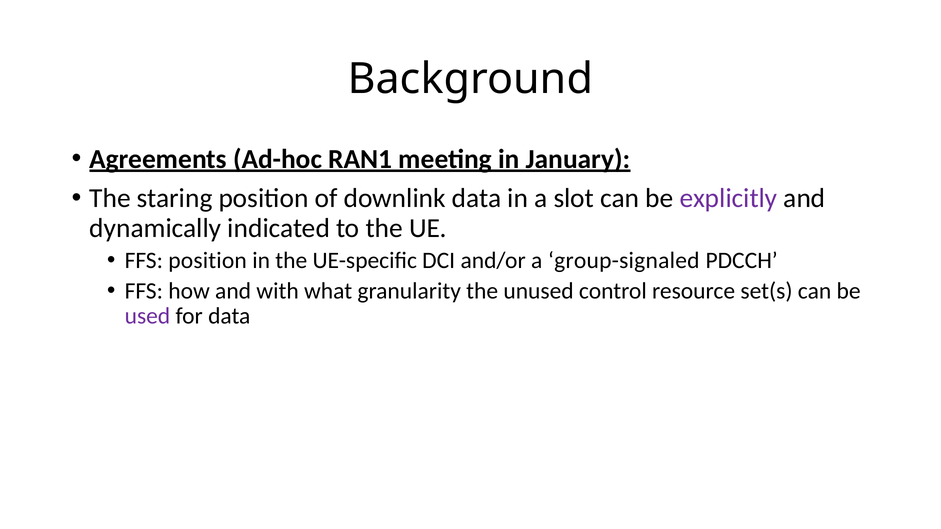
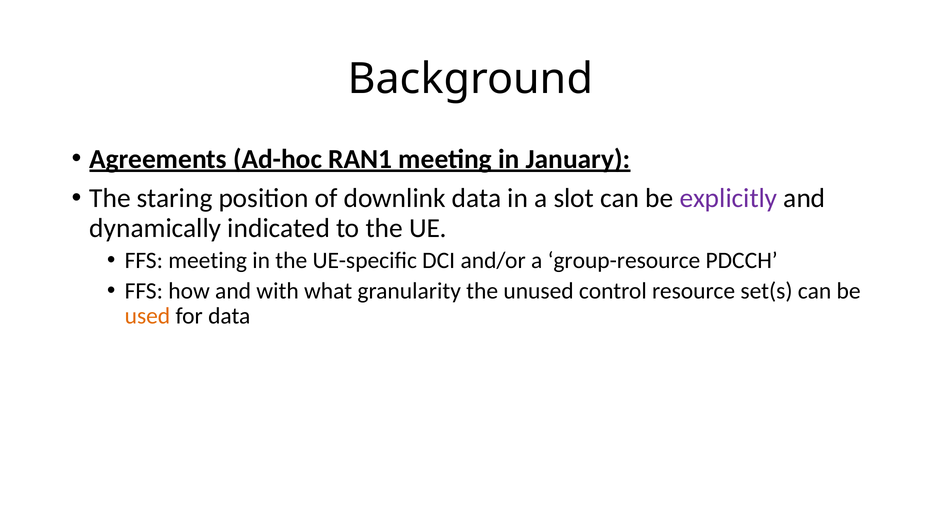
FFS position: position -> meeting (208, 261)
group-signaled: group-signaled -> group-resource (624, 261)
used colour: purple -> orange (147, 316)
